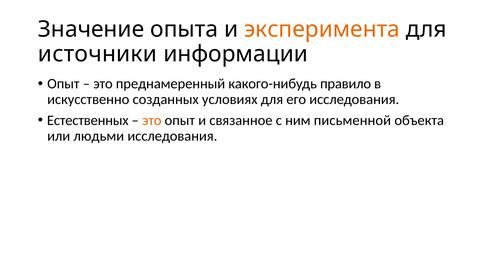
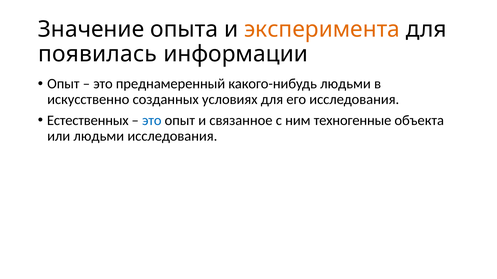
источники: источники -> появилась (98, 54)
какого-нибудь правило: правило -> людьми (346, 84)
это colour: orange -> blue (152, 121)
письменной: письменной -> техногенные (353, 121)
